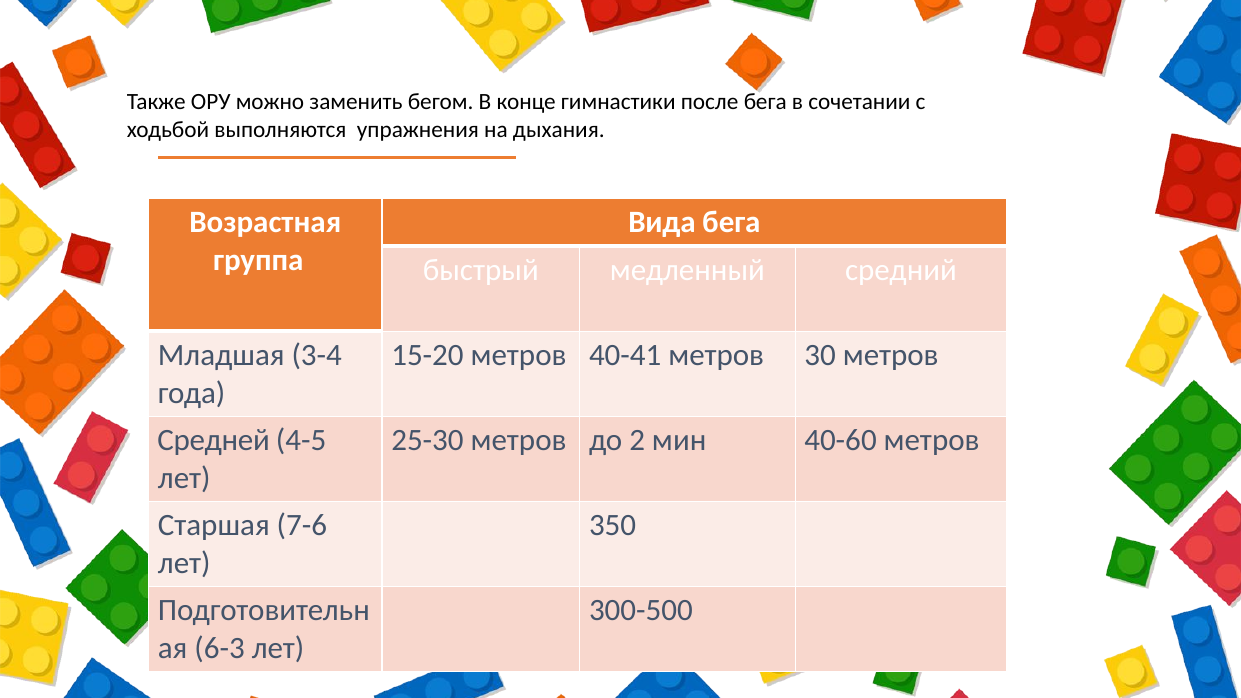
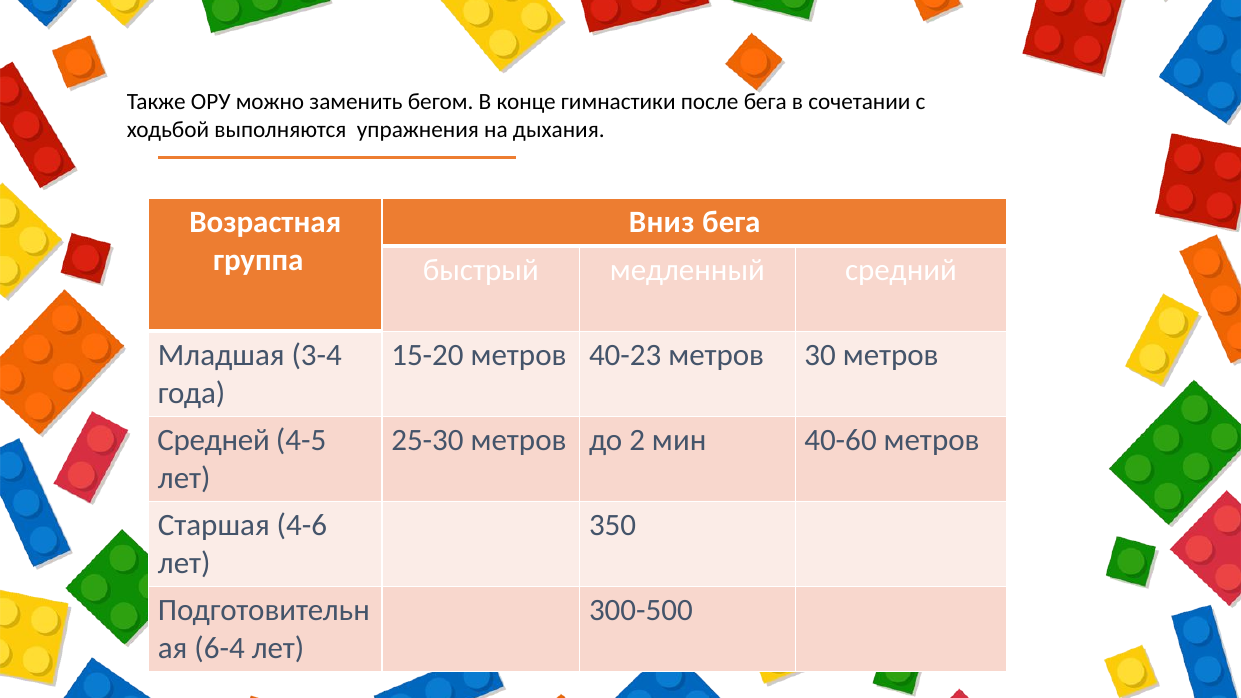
Вида: Вида -> Вниз (662, 223)
40-41: 40-41 -> 40-23 (625, 355)
7-6: 7-6 -> 4-6 (302, 525)
6-3: 6-3 -> 6-4 (220, 648)
